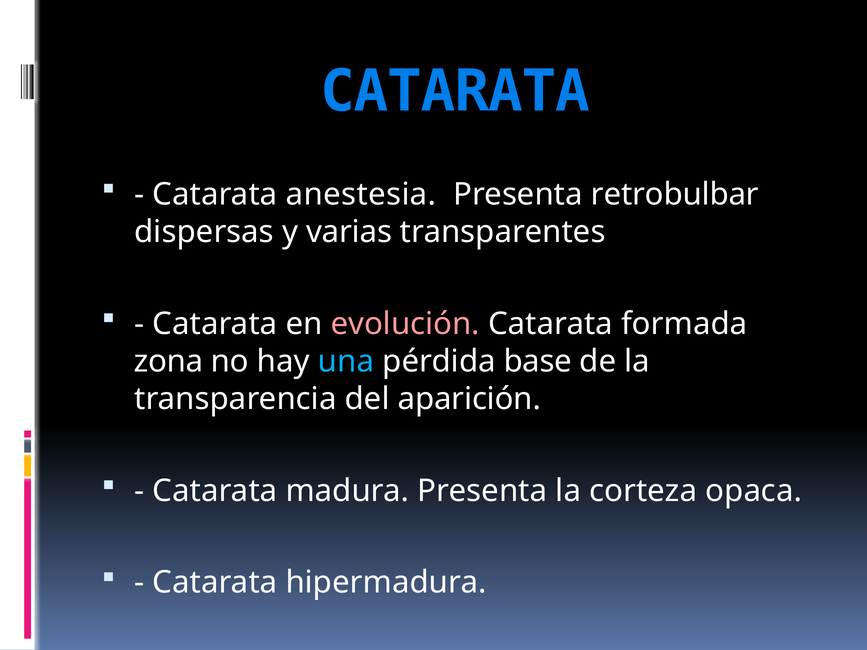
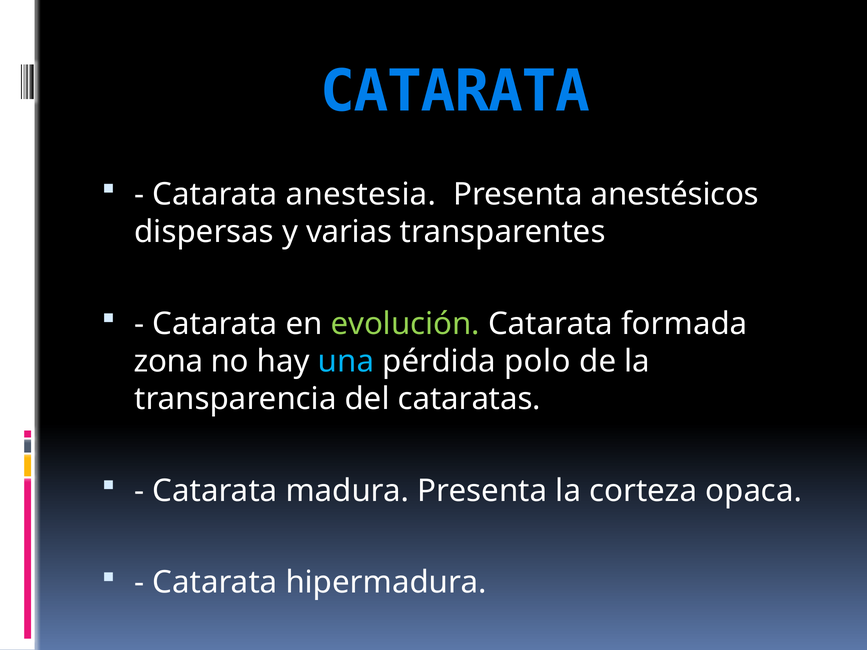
retrobulbar: retrobulbar -> anestésicos (675, 194)
evolución colour: pink -> light green (405, 324)
base: base -> polo (537, 361)
aparición: aparición -> cataratas (469, 399)
